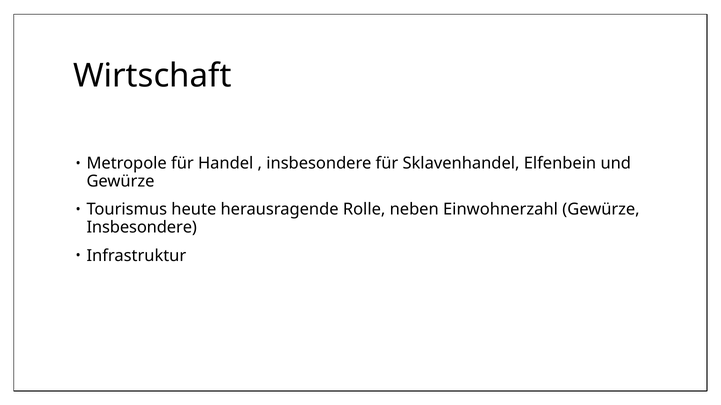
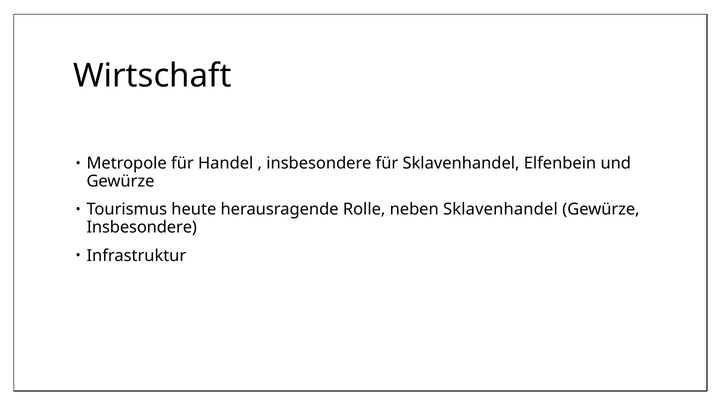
neben Einwohnerzahl: Einwohnerzahl -> Sklavenhandel (500, 210)
